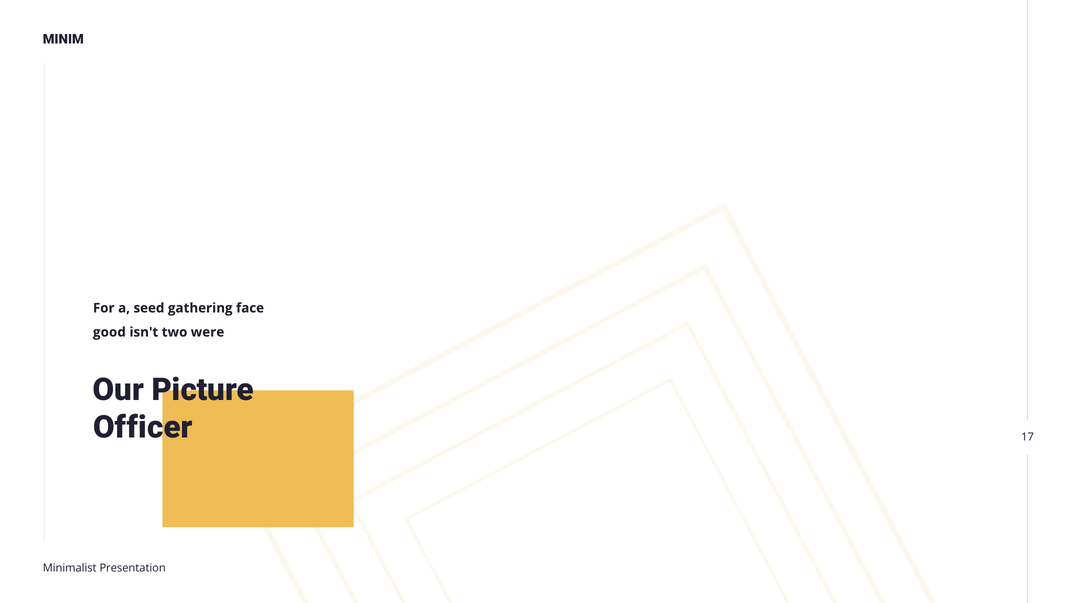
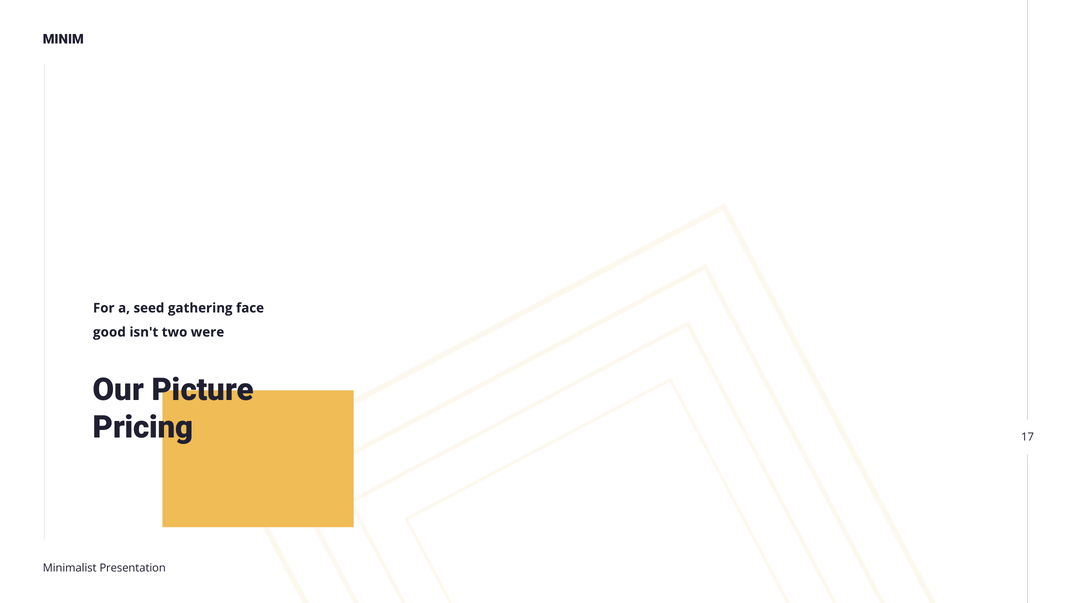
Officer: Officer -> Pricing (143, 427)
